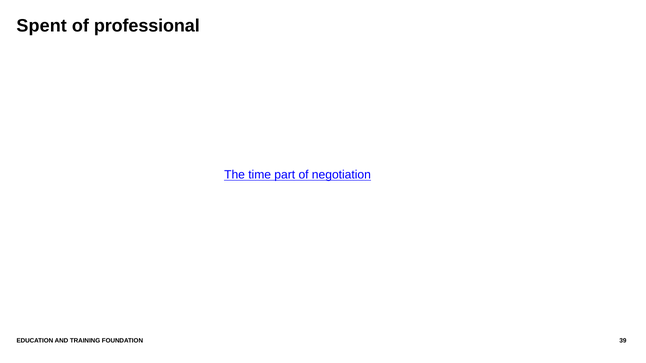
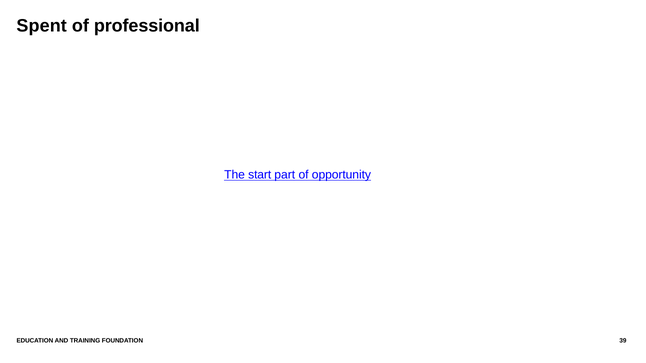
time: time -> start (260, 175)
negotiation: negotiation -> opportunity (341, 175)
